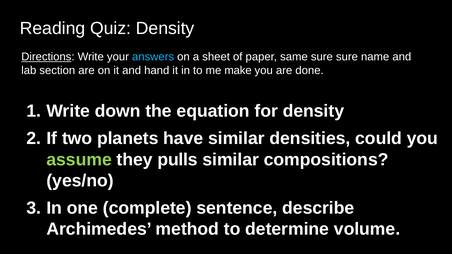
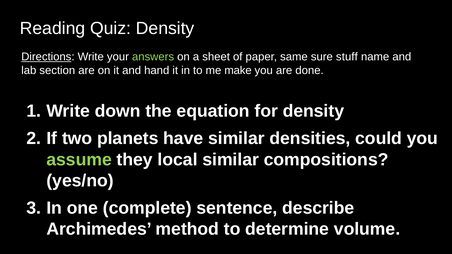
answers colour: light blue -> light green (153, 57)
sure sure: sure -> stuff (347, 57)
pulls: pulls -> local (178, 160)
